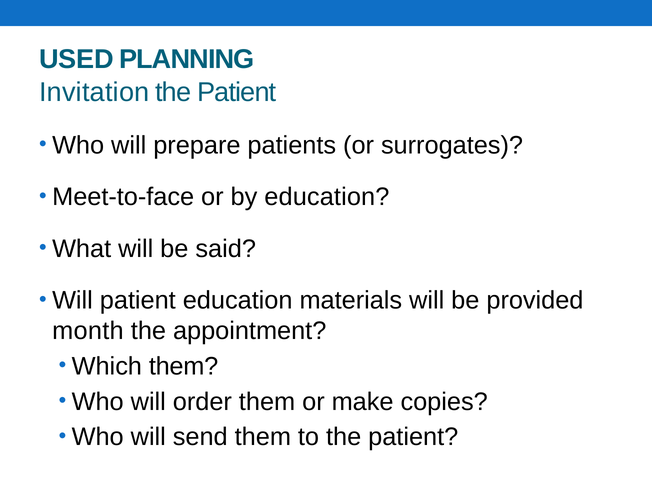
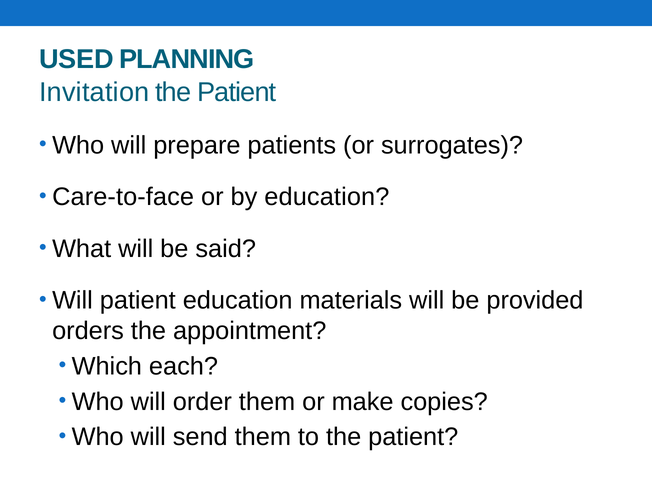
Meet-to-face: Meet-to-face -> Care-to-face (123, 197)
month: month -> orders (88, 331)
Which them: them -> each (183, 366)
